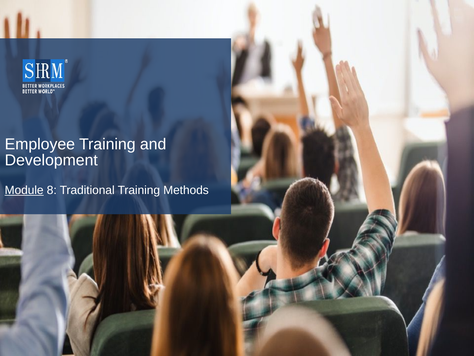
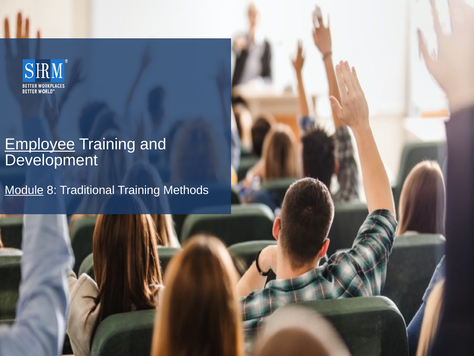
Employee underline: none -> present (40, 144)
